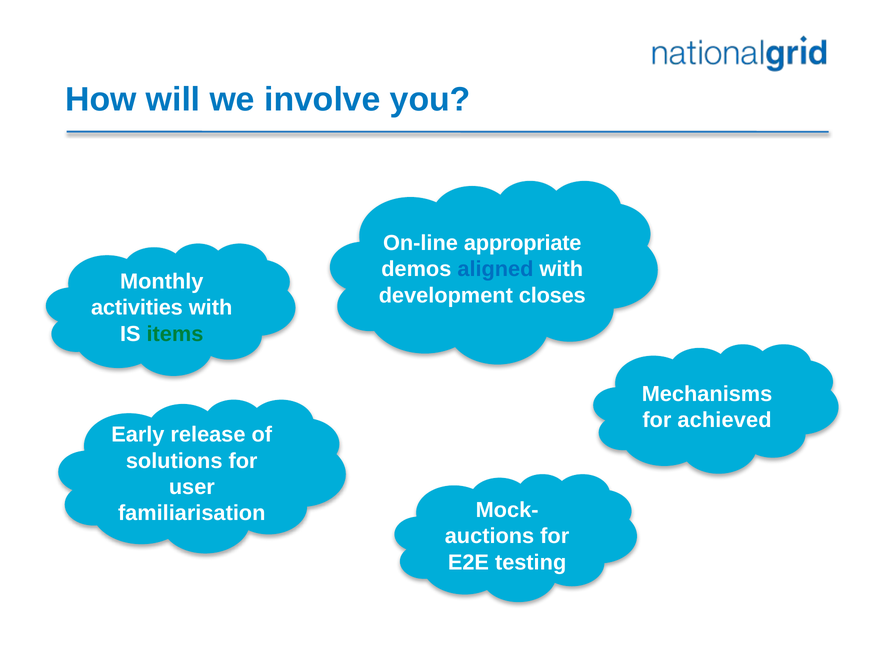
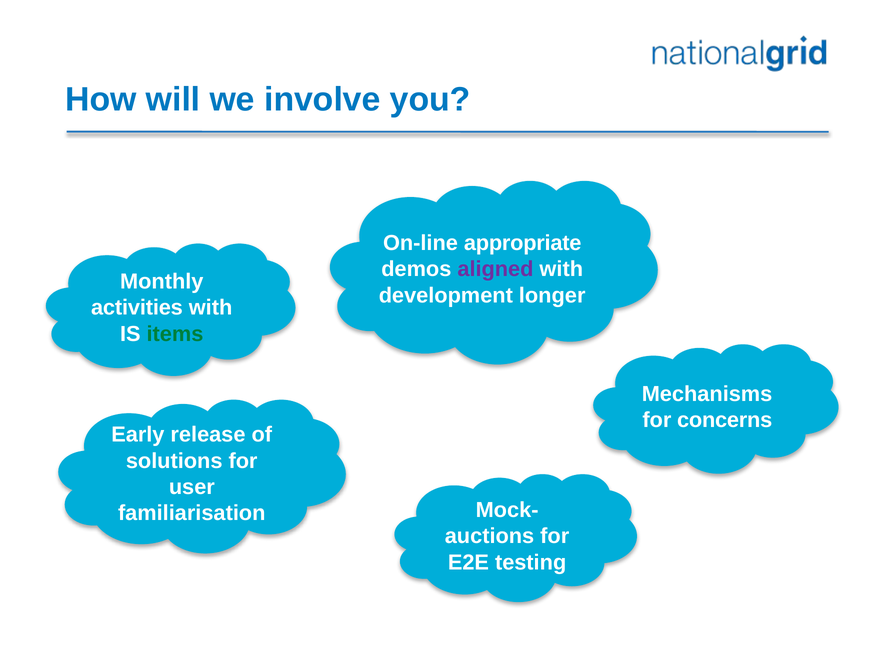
aligned colour: blue -> purple (495, 269)
closes: closes -> longer (552, 296)
achieved: achieved -> concerns (725, 420)
